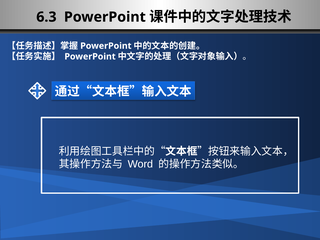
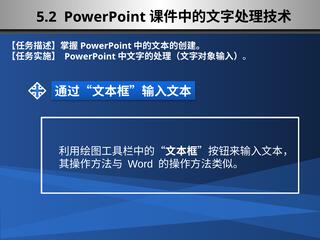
6.3: 6.3 -> 5.2 (46, 17)
